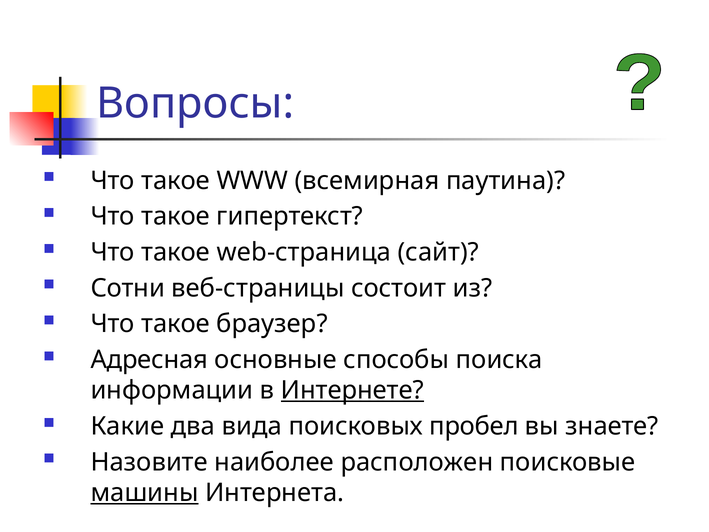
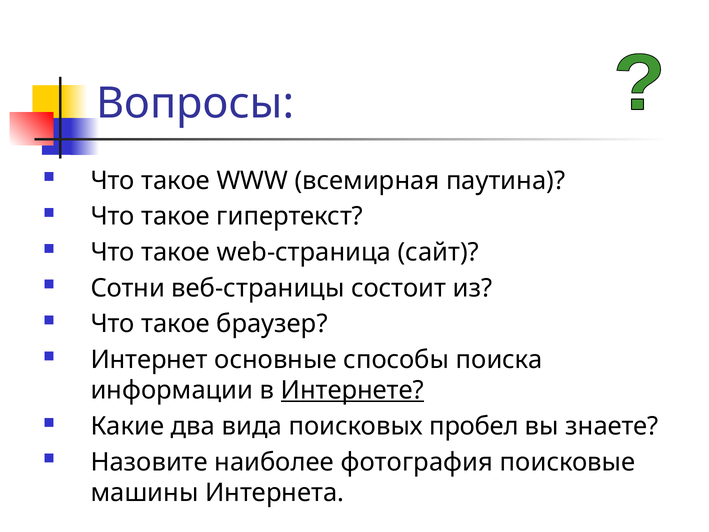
Адресная: Адресная -> Интернет (149, 360)
расположен: расположен -> фотография (417, 462)
машины underline: present -> none (145, 493)
